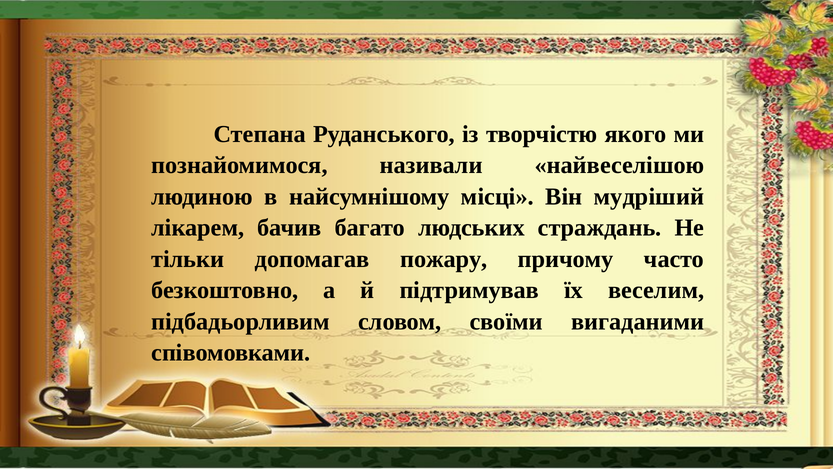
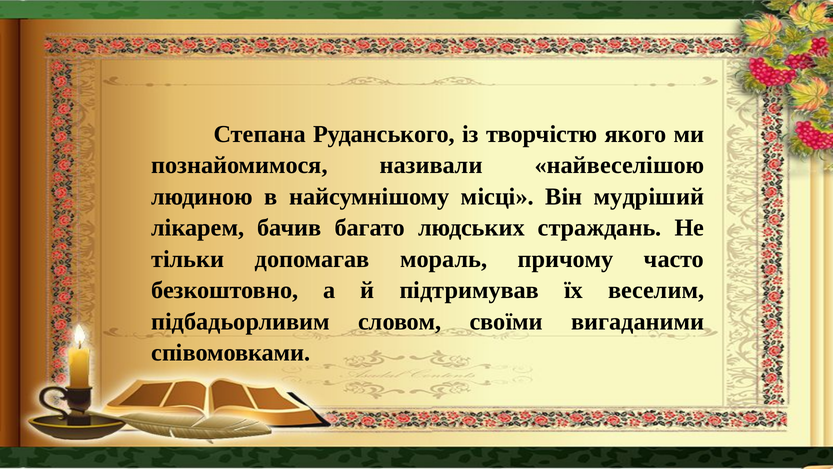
пожару: пожару -> мораль (444, 259)
